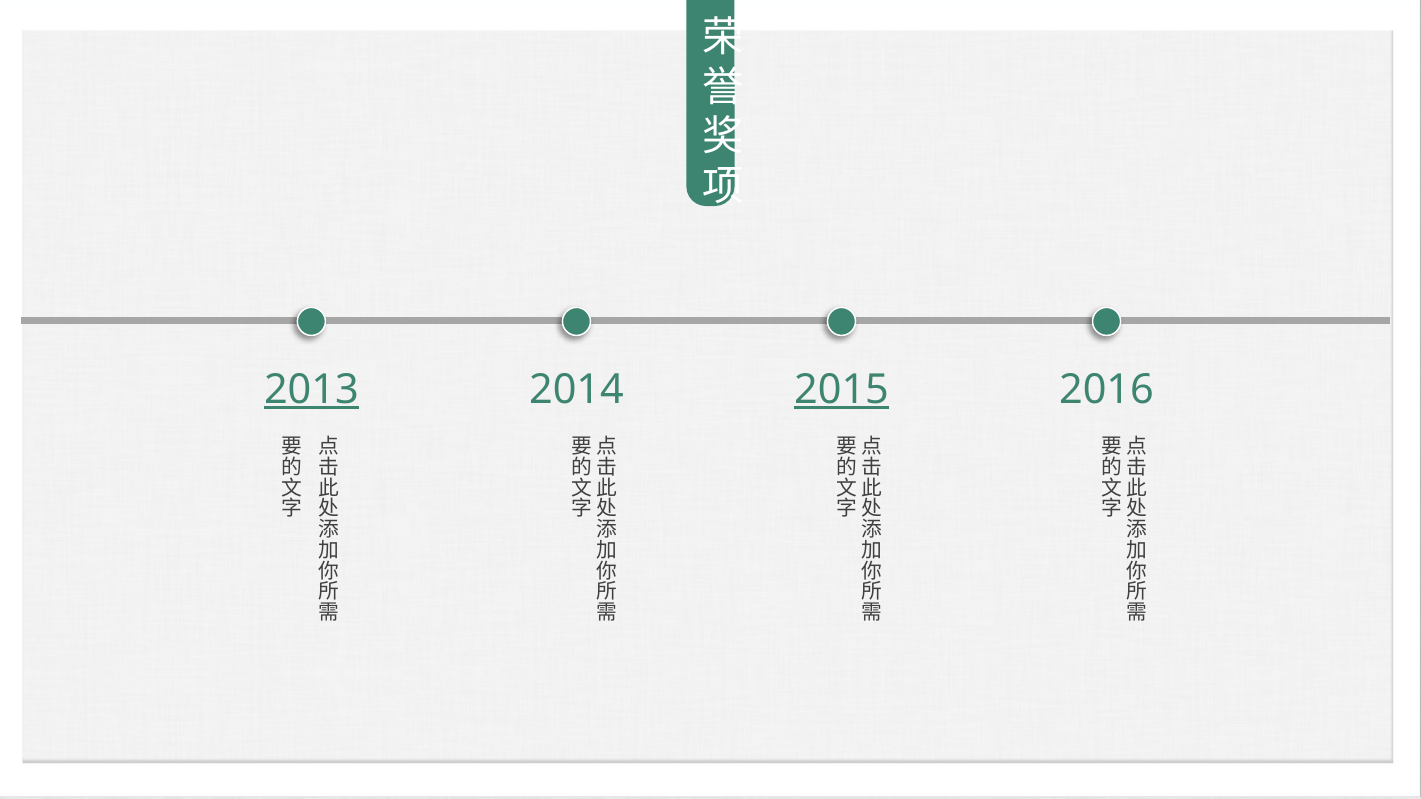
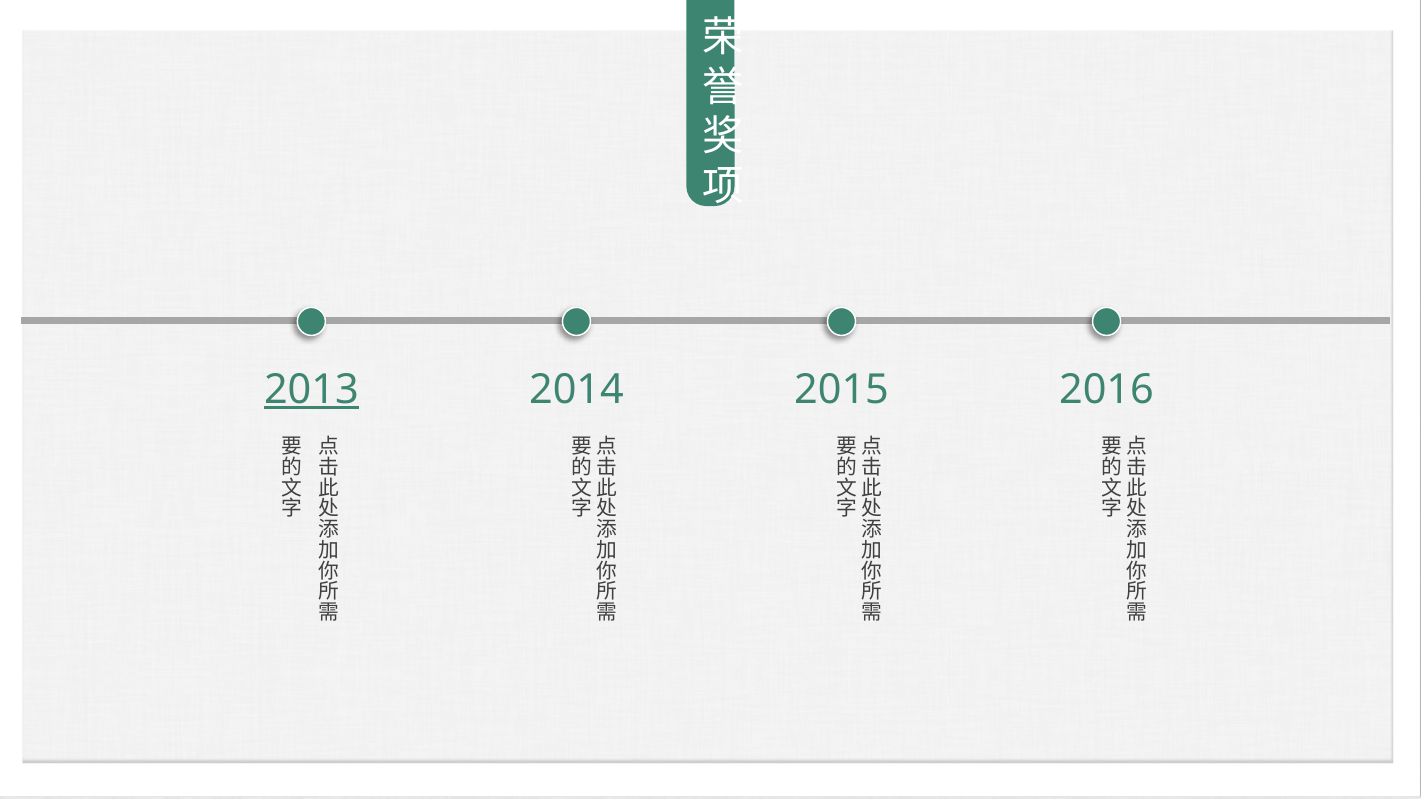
2015 underline: present -> none (842, 390)
